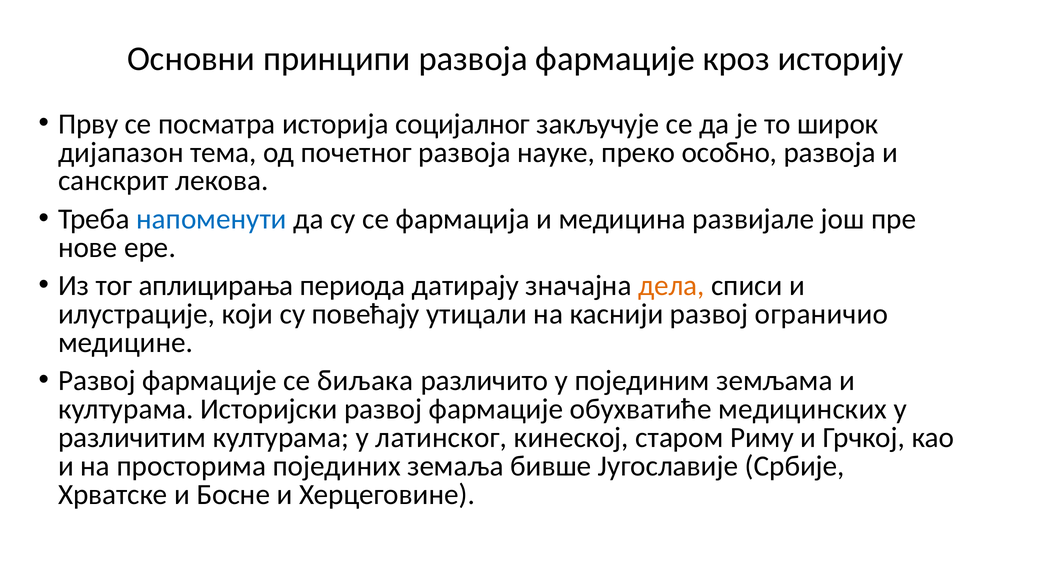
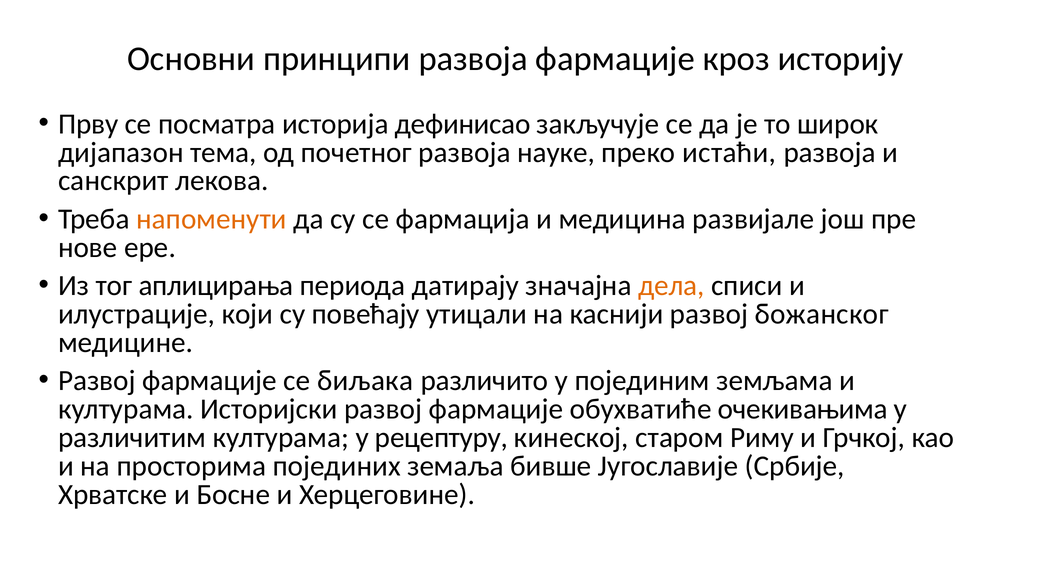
социјалног: социјалног -> дефинисао (463, 124)
особно: особно -> истаћи (729, 152)
напоменути colour: blue -> orange (211, 219)
ограничио: ограничио -> божанског (822, 314)
медицинских: медицинских -> очекивањима (803, 409)
латинског: латинског -> рецептуру (442, 437)
